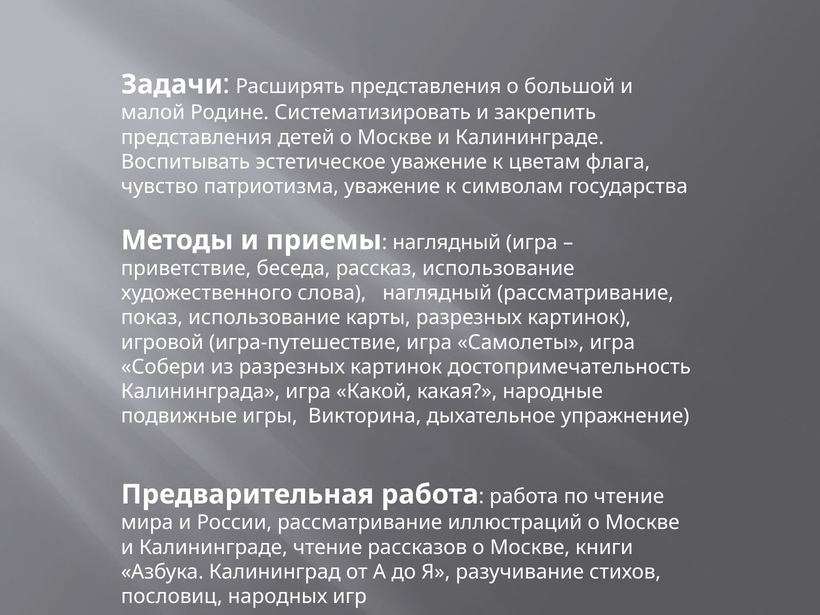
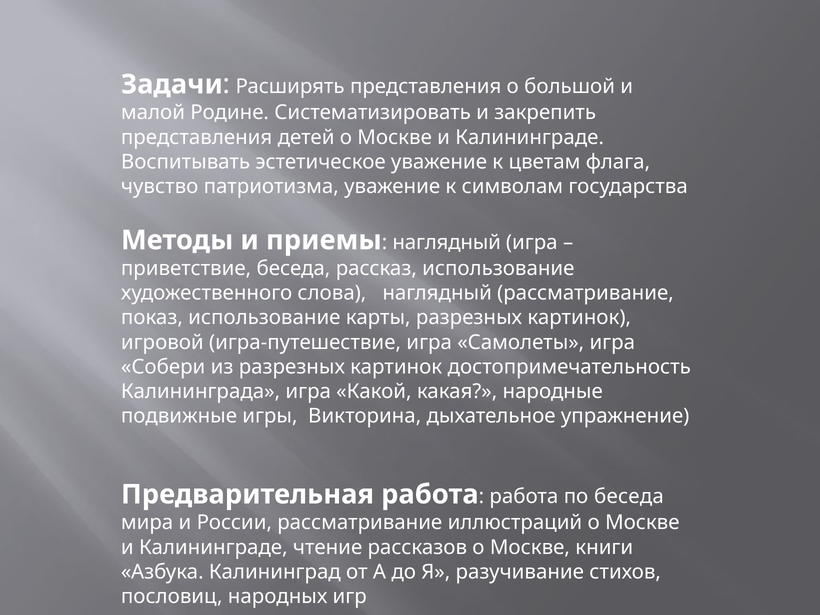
по чтение: чтение -> беседа (629, 497)
